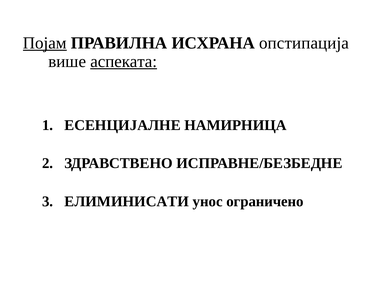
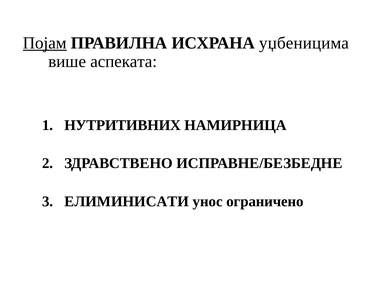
опстипација: опстипација -> уџбеницима (304, 43)
аспеката underline: present -> none (124, 61)
ЕСЕНЦИЈАЛНЕ: ЕСЕНЦИЈАЛНЕ -> НУТРИТИВНИХ (123, 125)
